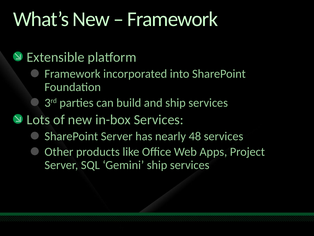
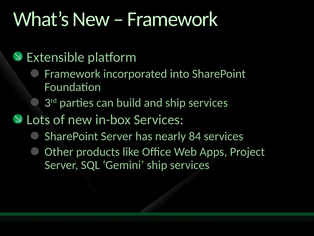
48: 48 -> 84 (195, 136)
